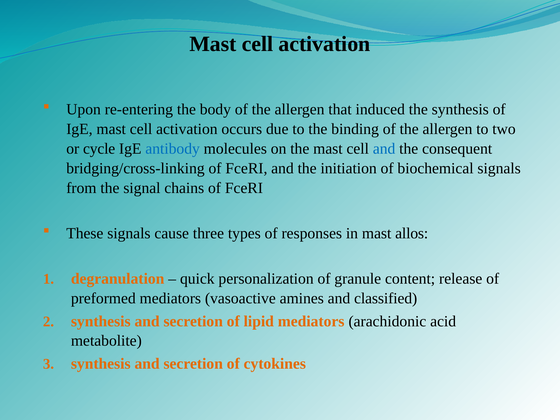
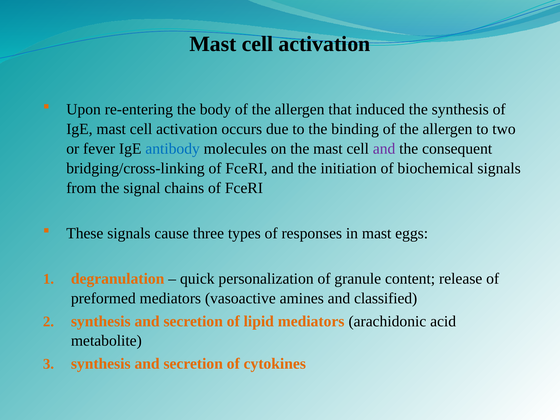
cycle: cycle -> fever (99, 149)
and colour: blue -> purple (384, 149)
allos: allos -> eggs (412, 233)
